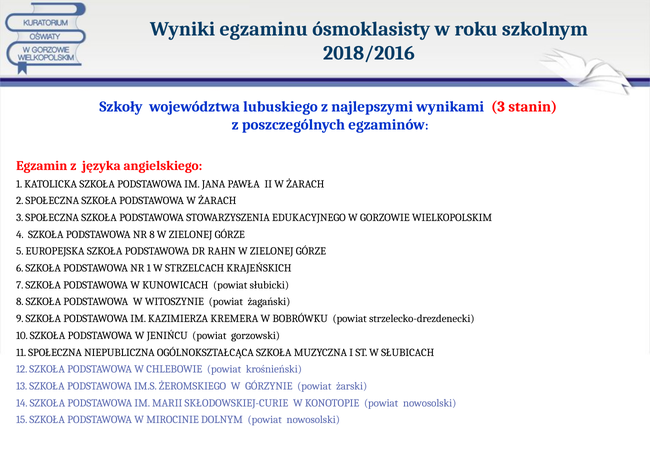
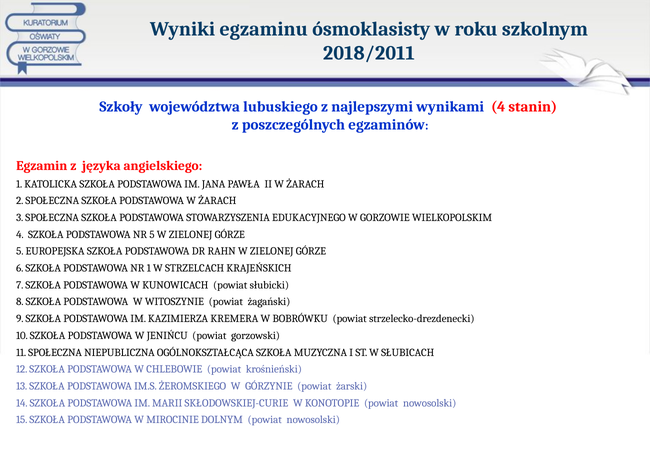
2018/2016: 2018/2016 -> 2018/2011 (369, 53)
wynikami 3: 3 -> 4 (498, 107)
NR 8: 8 -> 5 (152, 235)
